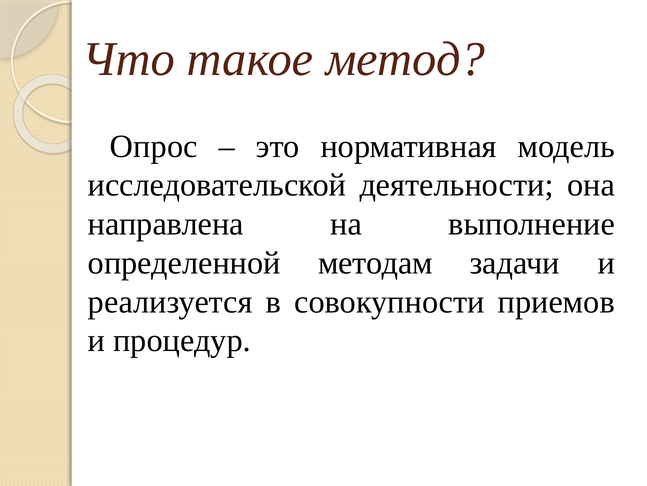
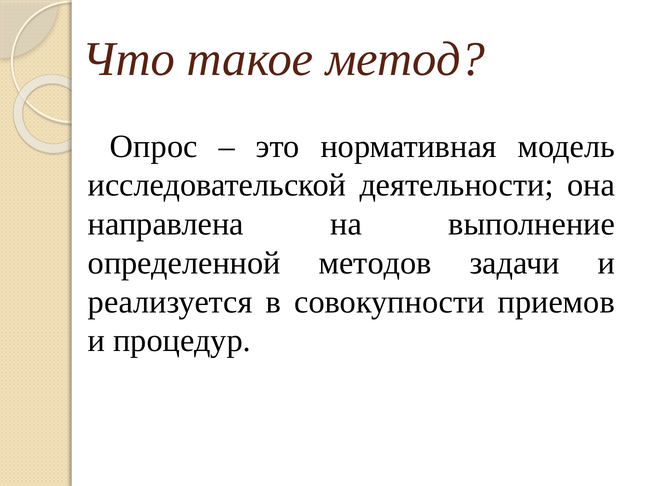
методам: методам -> методов (375, 263)
